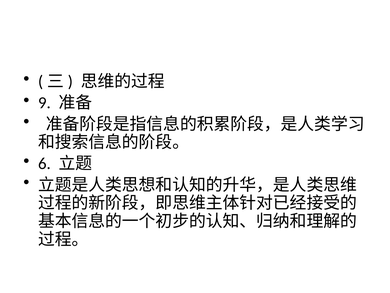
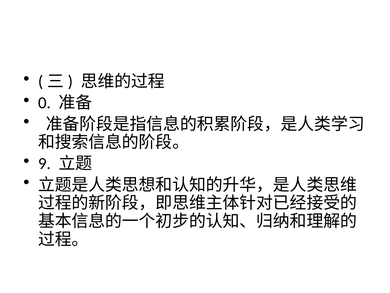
9: 9 -> 0 (44, 103)
6: 6 -> 9 (44, 163)
